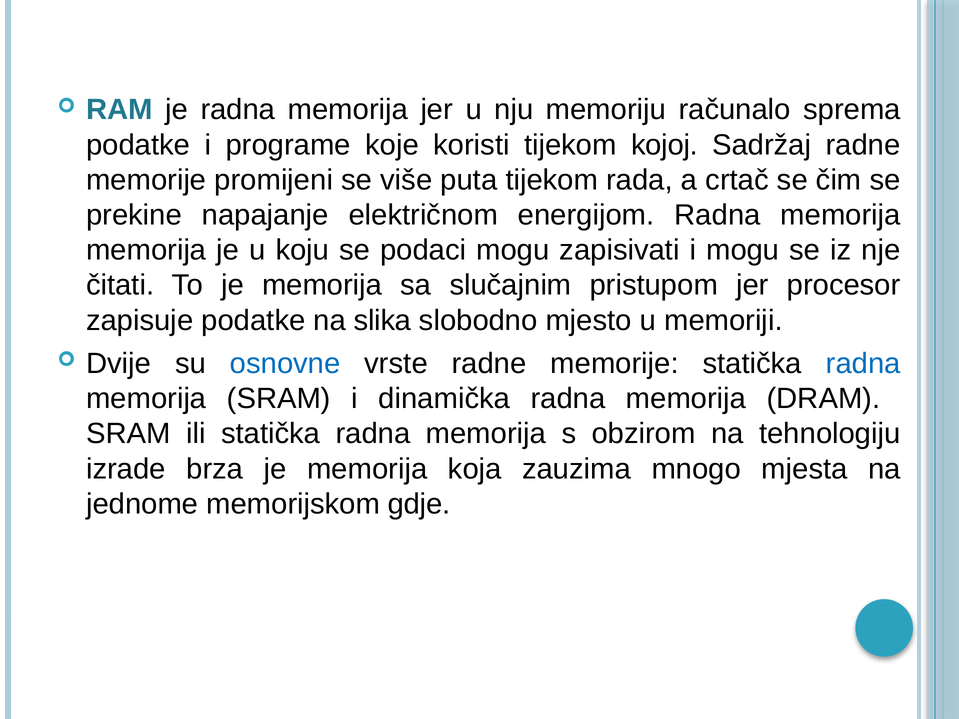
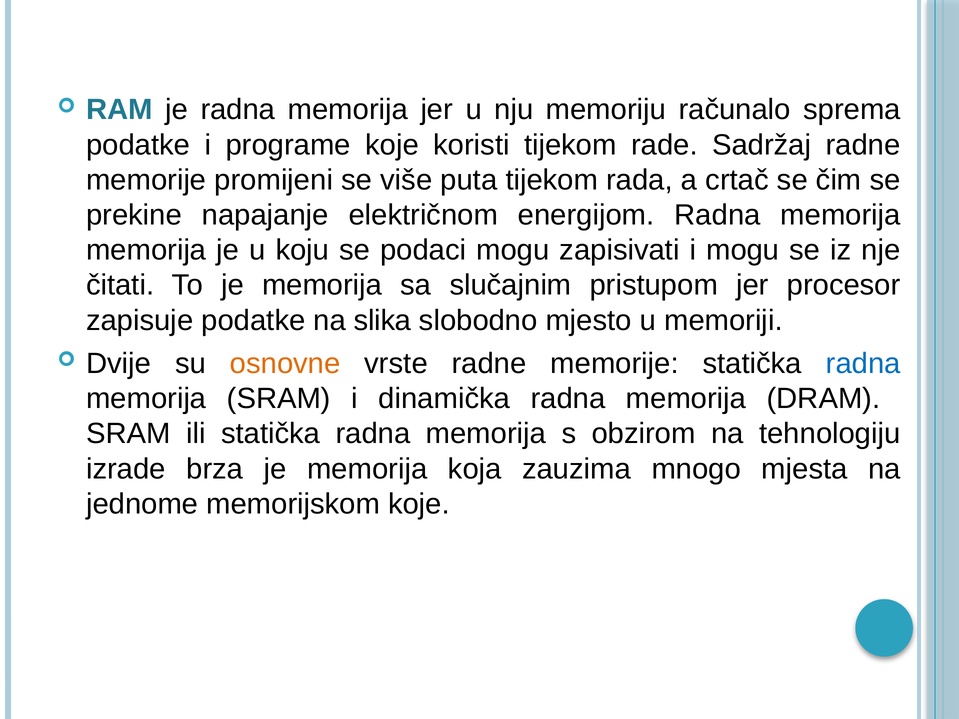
kojoj: kojoj -> rade (664, 145)
osnovne colour: blue -> orange (285, 364)
memorijskom gdje: gdje -> koje (419, 504)
